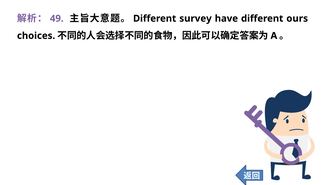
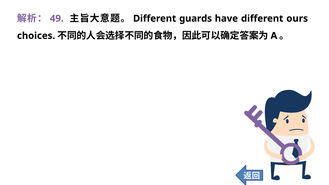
survey: survey -> guards (196, 19)
